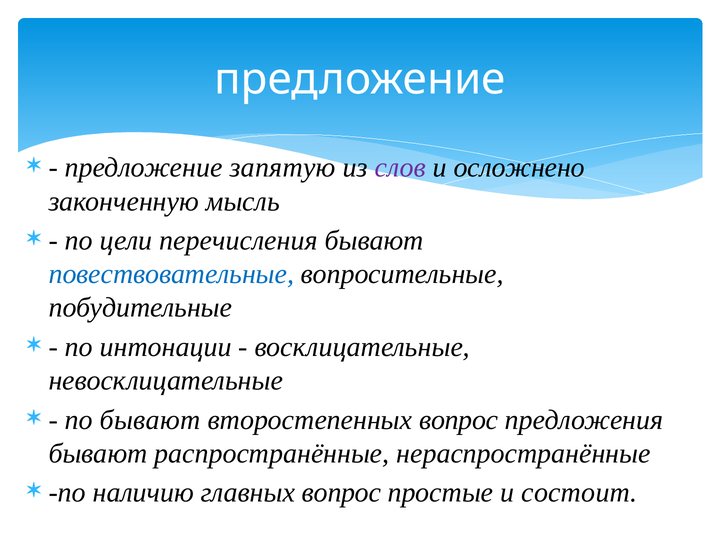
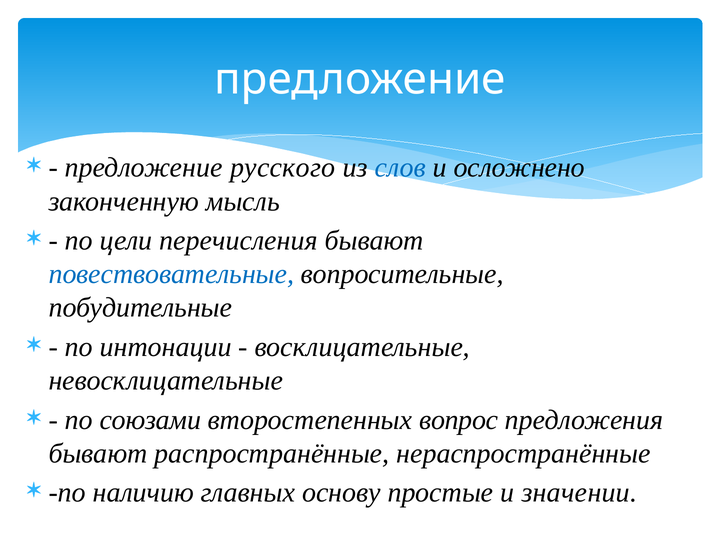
запятую: запятую -> русского (283, 168)
слов colour: purple -> blue (400, 168)
по бывают: бывают -> союзами (150, 420)
главных вопрос: вопрос -> основу (341, 493)
состоит: состоит -> значении (579, 493)
